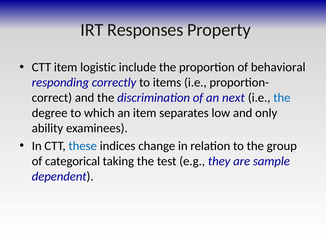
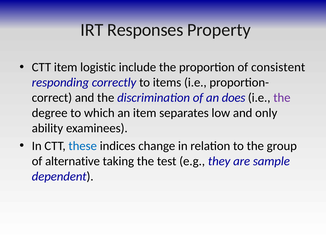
behavioral: behavioral -> consistent (278, 67)
next: next -> does (234, 98)
the colour: blue -> purple (282, 98)
categorical: categorical -> alternative (73, 161)
